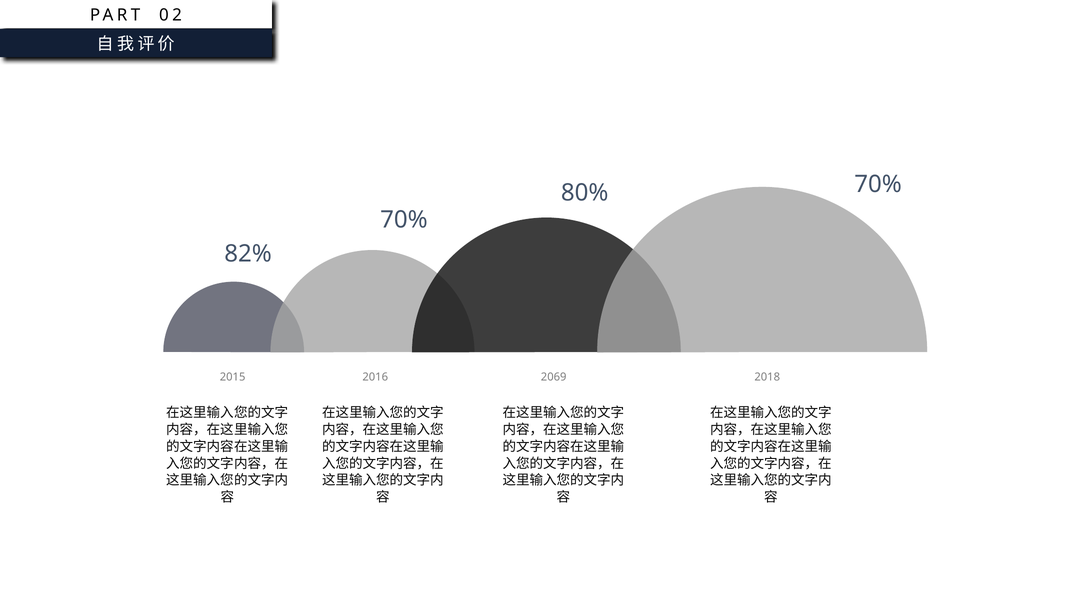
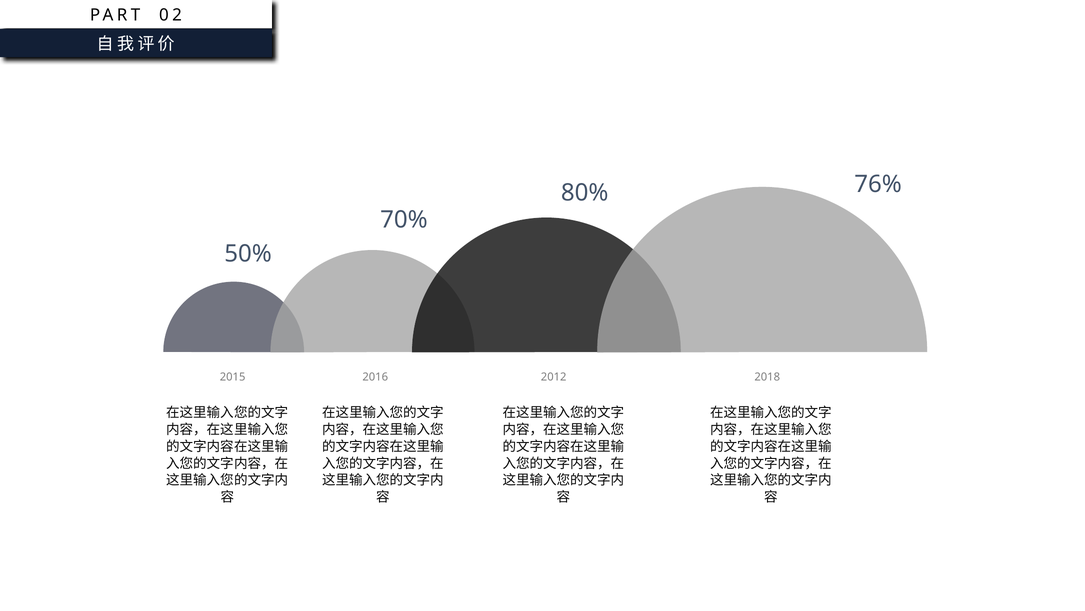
70%: 70% -> 76% (878, 184)
82%: 82% -> 50% (248, 253)
2069: 2069 -> 2012 (554, 377)
